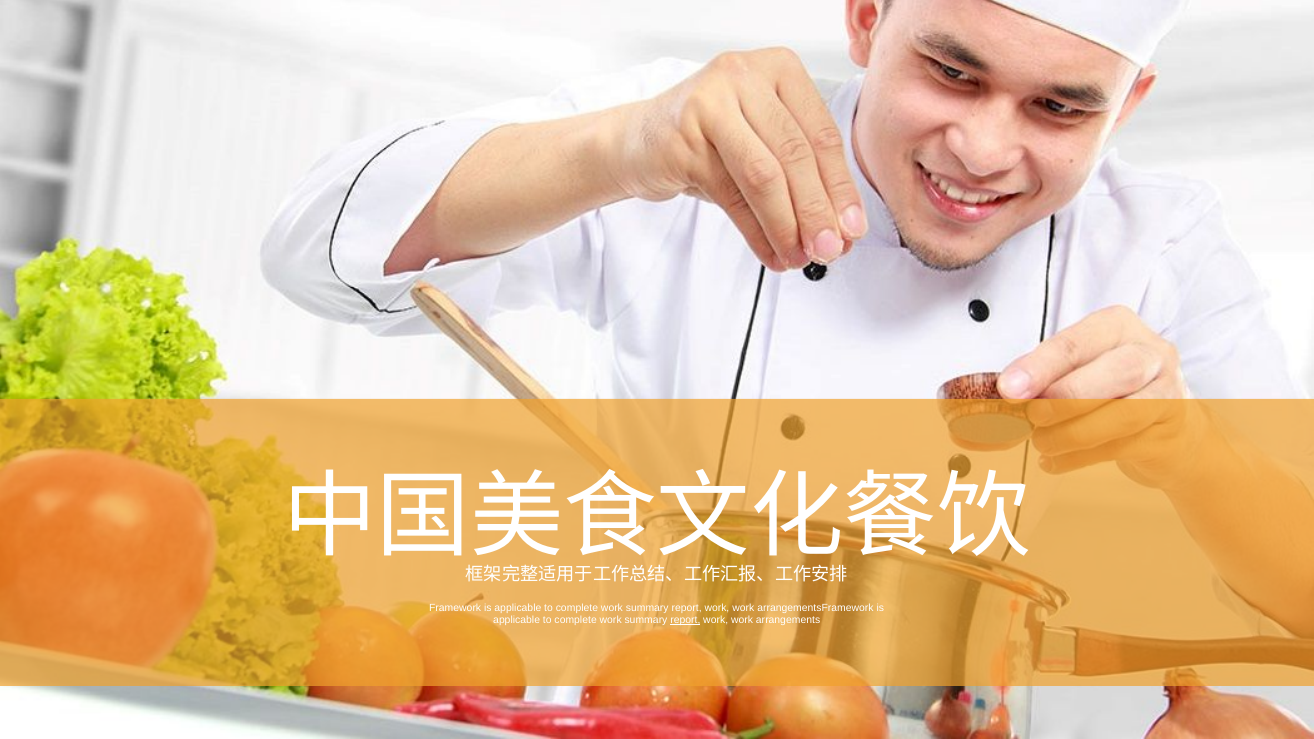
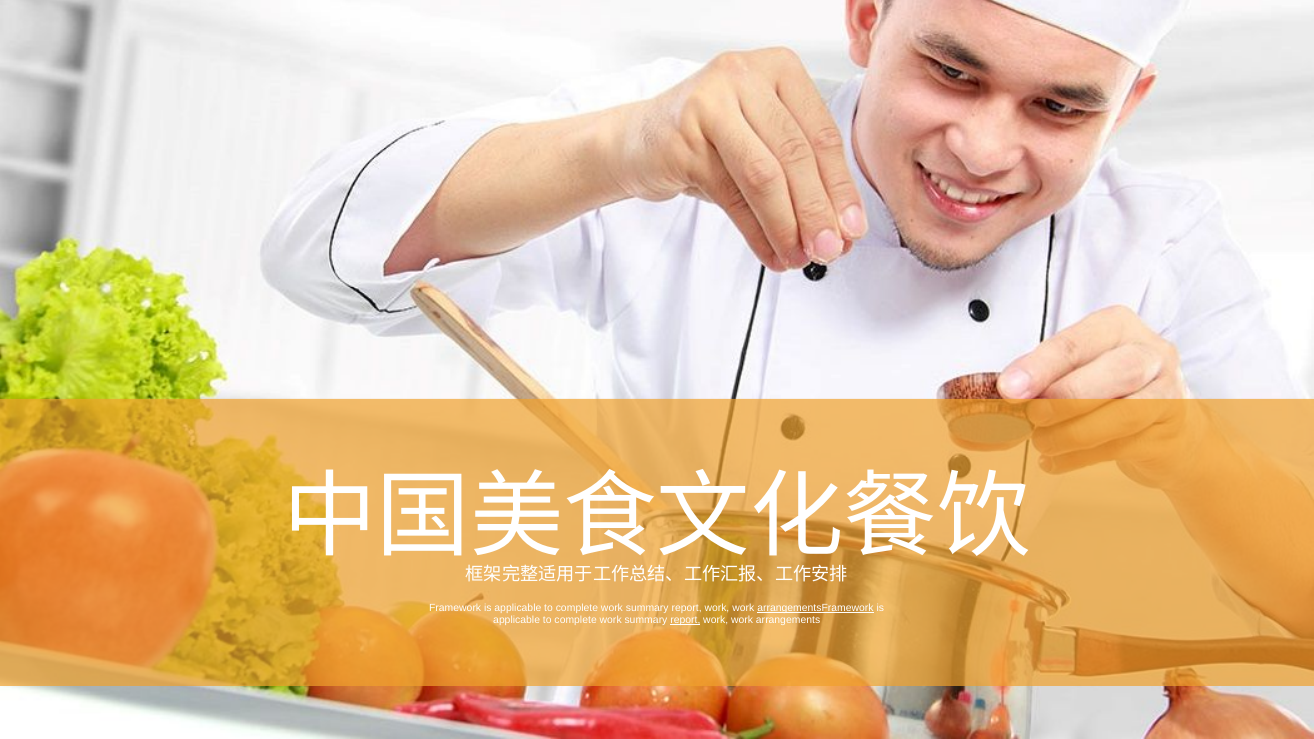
arrangementsFramework underline: none -> present (815, 608)
